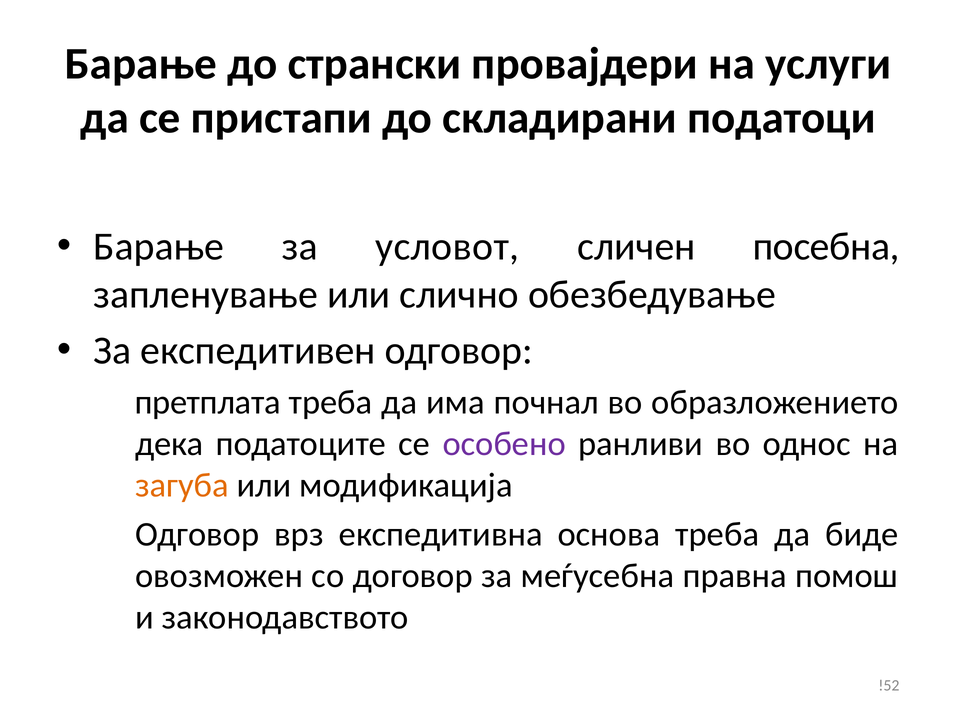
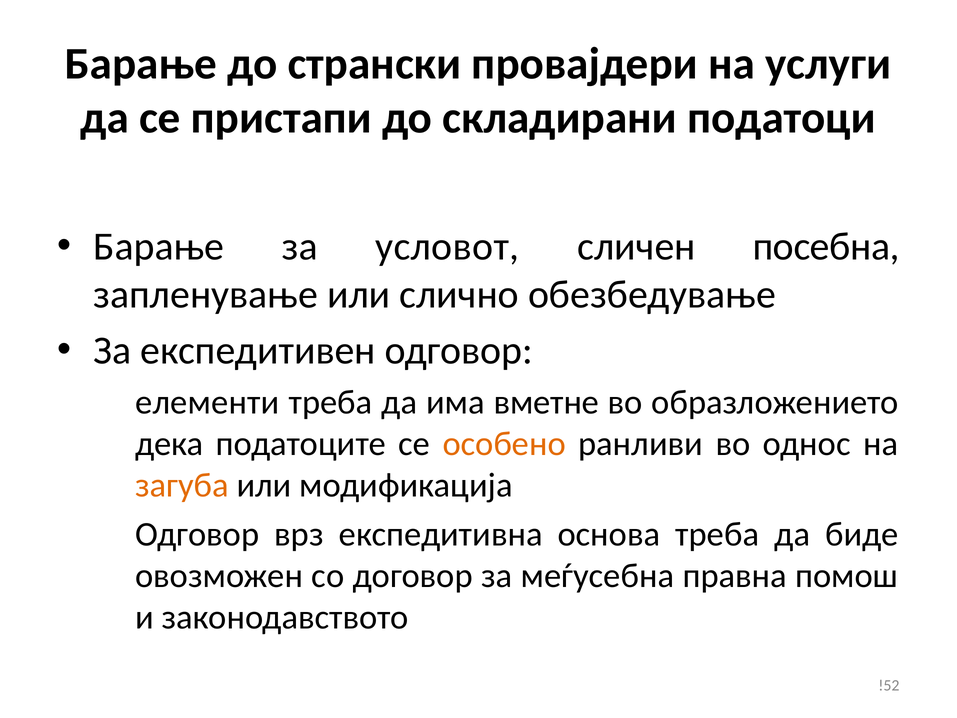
претплата: претплата -> елементи (207, 402)
почнал: почнал -> вметне (546, 402)
особено colour: purple -> orange (504, 444)
